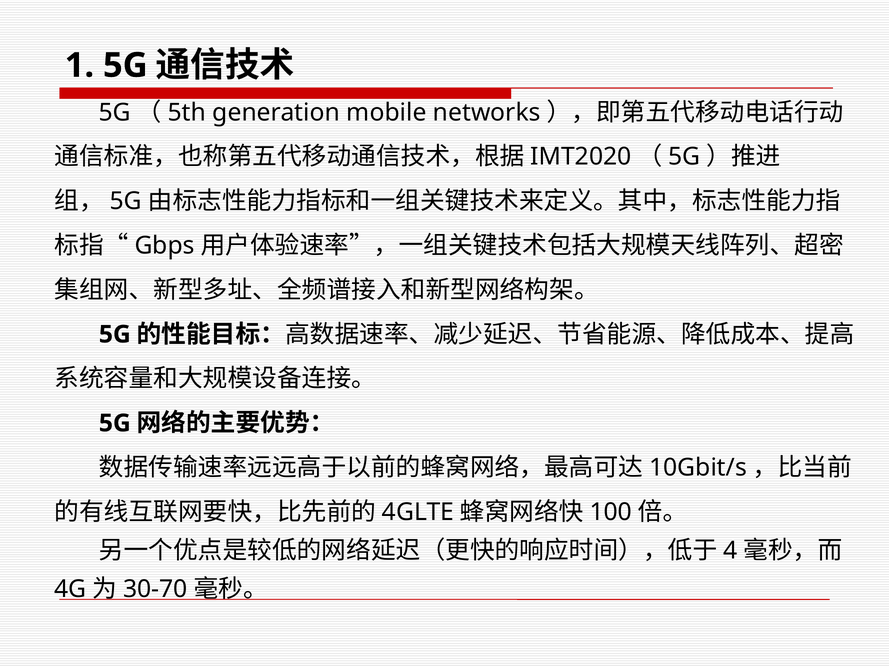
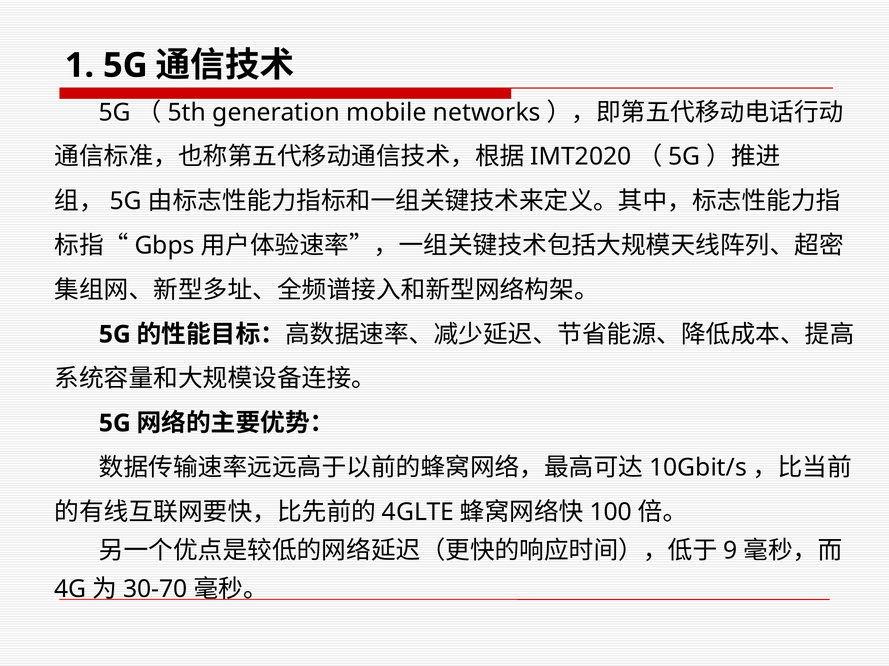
4: 4 -> 9 (730, 551)
